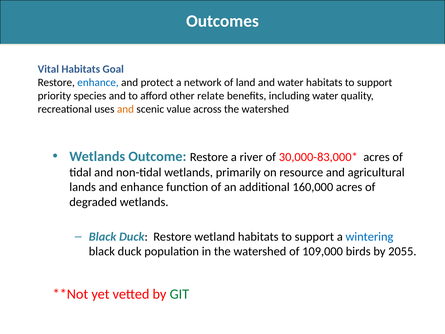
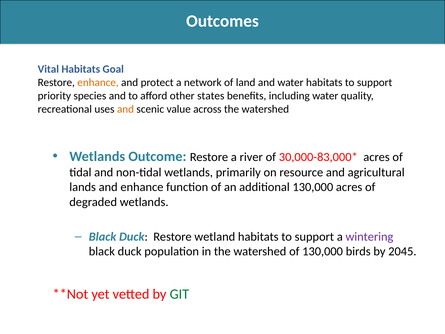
enhance colour: blue -> orange (98, 82)
relate: relate -> states (211, 96)
additional 160,000: 160,000 -> 130,000 (313, 187)
wintering colour: blue -> purple (369, 236)
of 109,000: 109,000 -> 130,000 (323, 251)
2055: 2055 -> 2045 (402, 251)
